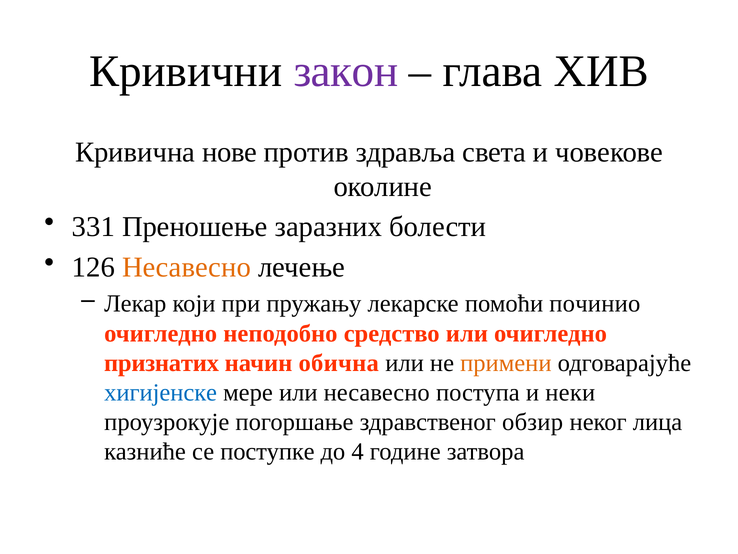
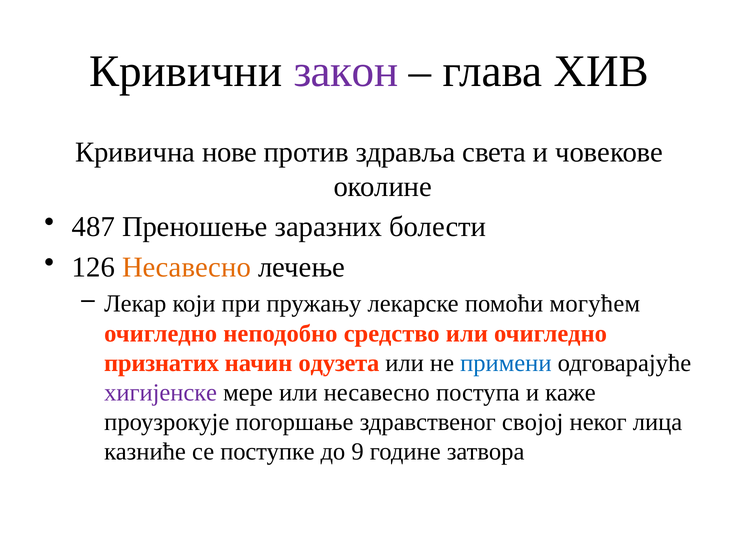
331: 331 -> 487 (93, 227)
починио: починио -> могућем (595, 304)
обична: обична -> одузета (339, 363)
примени colour: orange -> blue (506, 363)
хигијенске colour: blue -> purple (161, 392)
неки: неки -> каже (570, 392)
обзир: обзир -> својој (533, 422)
4: 4 -> 9 (358, 451)
